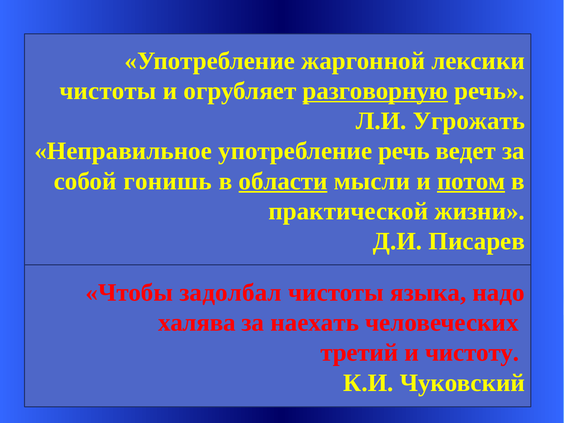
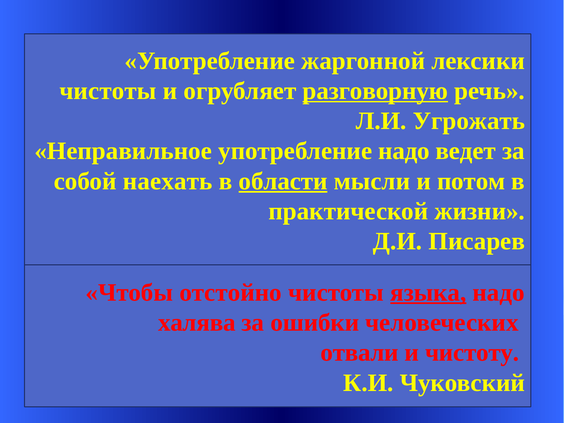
употребление речь: речь -> надо (404, 151)
гонишь: гонишь -> наехать (168, 181)
потом underline: present -> none (471, 181)
задолбал: задолбал -> отстойно (231, 292)
языка underline: none -> present (428, 292)
наехать: наехать -> ошибки (315, 323)
третий: третий -> отвали (360, 353)
